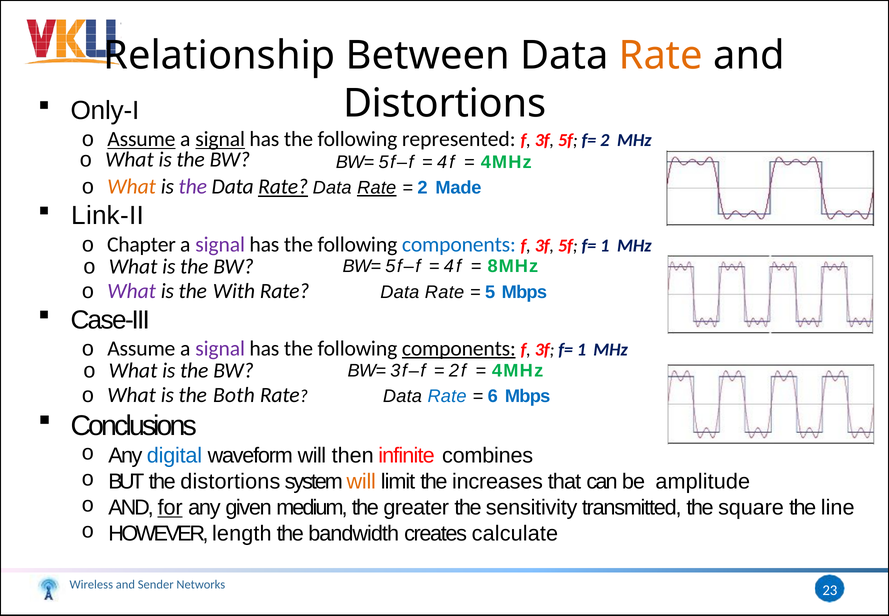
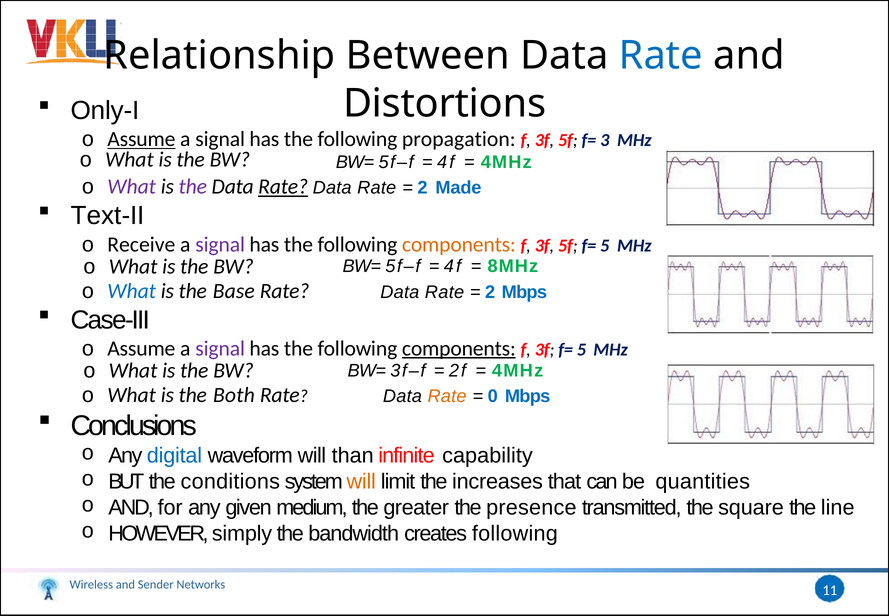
Rate colour: orange -> blue (661, 55)
signal underline: present -> none (220, 139)
represented: represented -> propagation (459, 139)
f= 2: 2 -> 3 (605, 140)
What colour: orange -> purple (132, 187)
Rate underline: present -> none (377, 188)
Link-II: Link-II -> Text-II (108, 216)
Chapter: Chapter -> Receive (141, 244)
components colour: blue -> orange (459, 244)
5f f= 1: 1 -> 5 (605, 245)
What colour: purple -> blue (132, 291)
With: With -> Base (234, 291)
5: 5 -> 2 (490, 292)
3f f= 1: 1 -> 5 (582, 349)
Rate colour: blue -> orange (447, 396)
6: 6 -> 0 (493, 396)
then: then -> than (353, 455)
combines: combines -> capability (487, 455)
the distortions: distortions -> conditions (230, 481)
amplitude: amplitude -> quantities (703, 481)
for underline: present -> none (170, 507)
sensitivity: sensitivity -> presence (531, 507)
length: length -> simply (242, 533)
creates calculate: calculate -> following (515, 533)
23: 23 -> 11 (830, 590)
